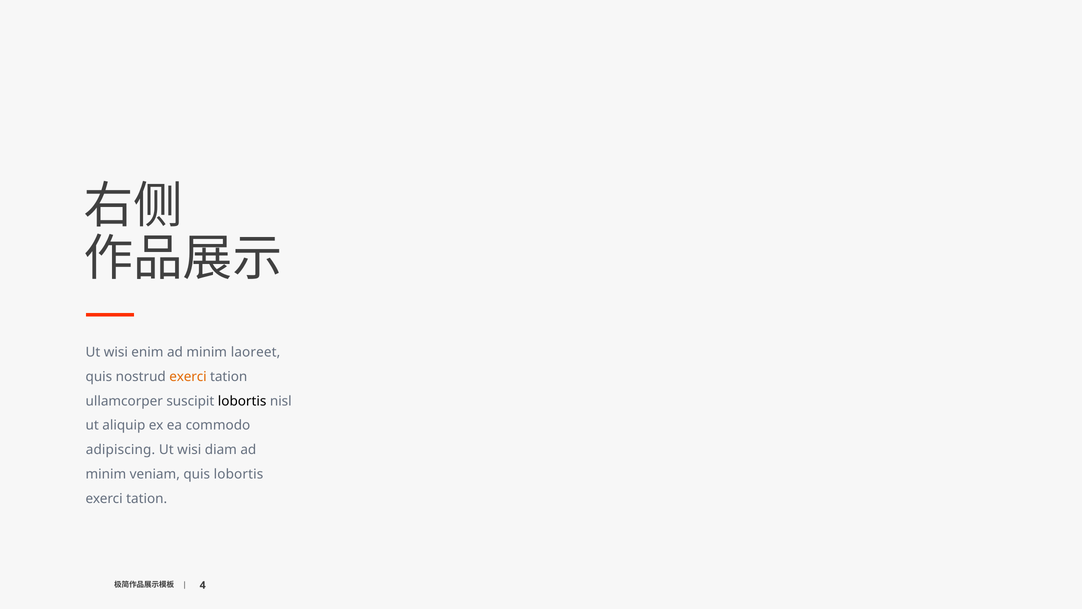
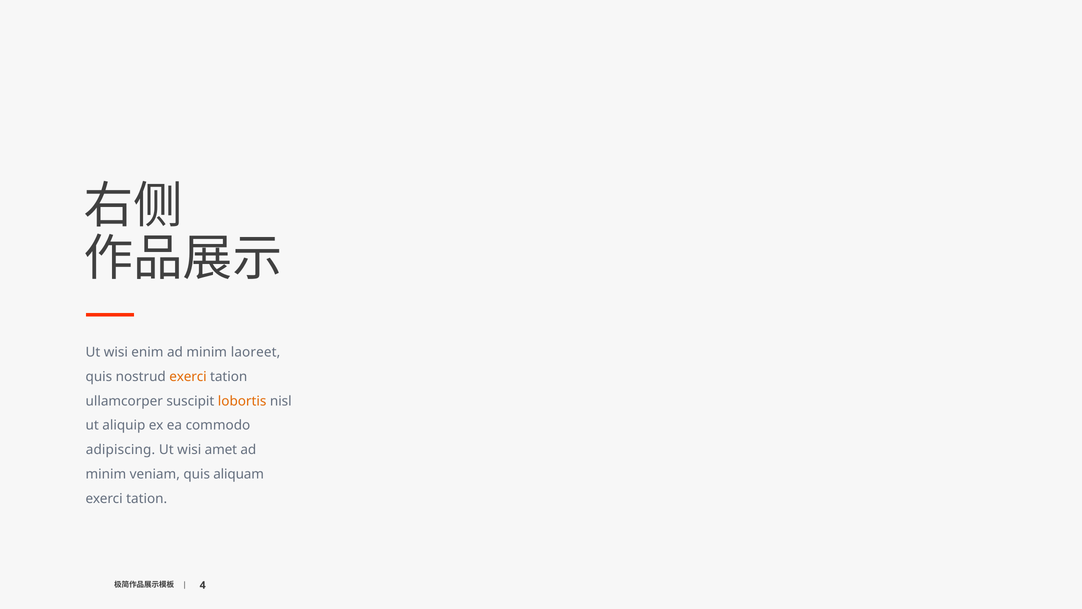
lobortis colour: black -> orange (242, 401)
diam: diam -> amet (221, 450)
quis lobortis: lobortis -> aliquam (239, 474)
